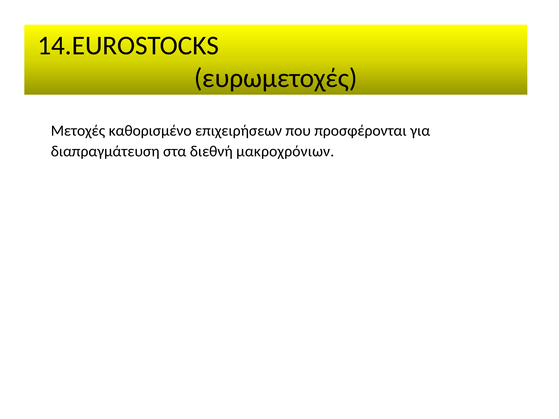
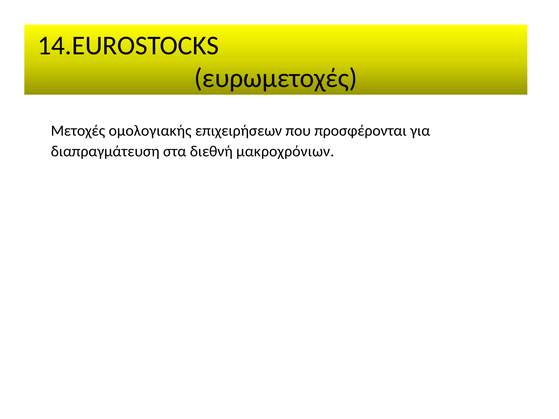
καθορισμένο: καθορισμένο -> ομολογιακής (150, 131)
